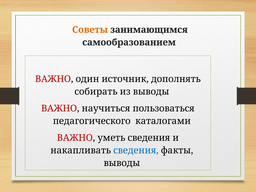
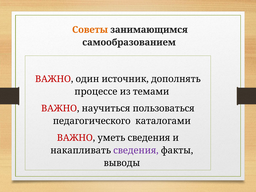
собирать: собирать -> процессе (96, 92)
из выводы: выводы -> темами (151, 92)
сведения colour: blue -> purple (136, 150)
